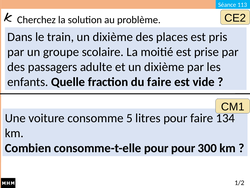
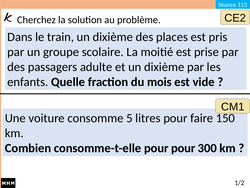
du faire: faire -> mois (159, 82)
134: 134 -> 150 (225, 118)
